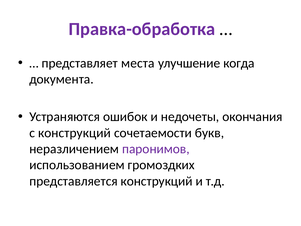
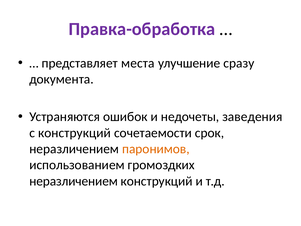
когда: когда -> сразу (239, 63)
окончания: окончания -> заведения (252, 117)
букв: букв -> срок (210, 133)
паронимов colour: purple -> orange (156, 149)
представляется: представляется -> неразличением (74, 181)
